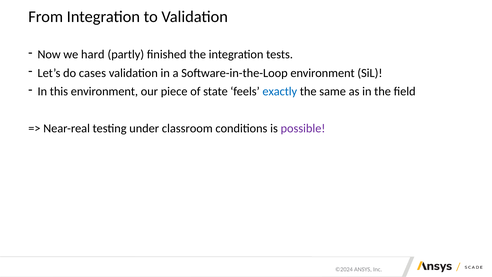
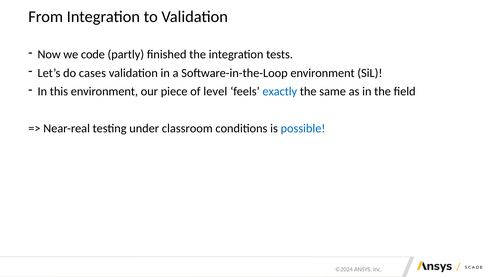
hard: hard -> code (93, 55)
state: state -> level (215, 91)
possible colour: purple -> blue (303, 128)
